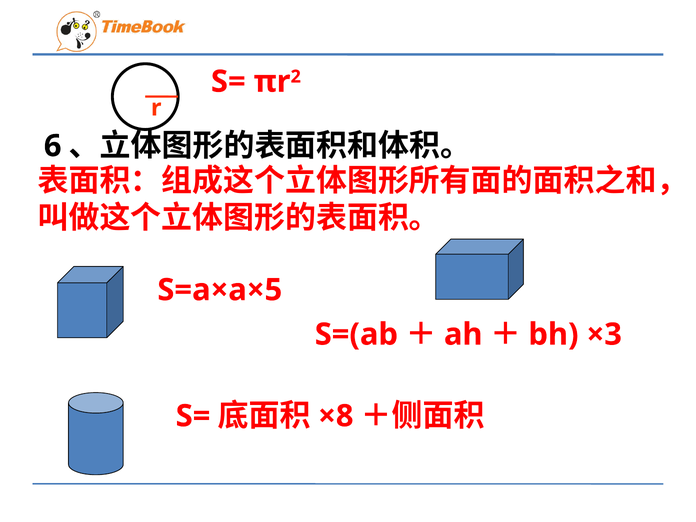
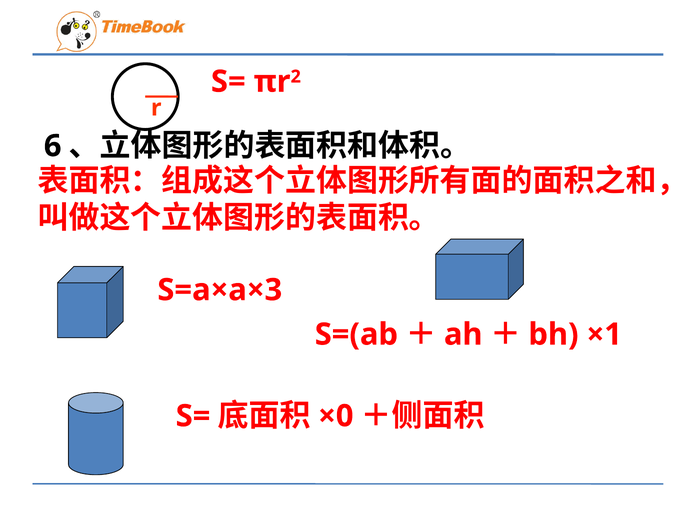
S=a×a×5: S=a×a×5 -> S=a×a×3 (220, 290)
×3: ×3 -> ×1 (604, 334)
×8: ×8 -> ×0 (336, 416)
